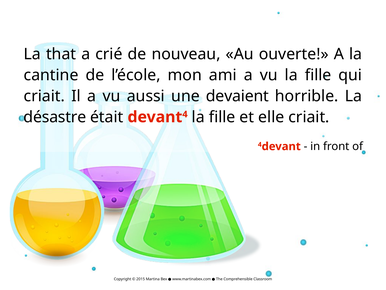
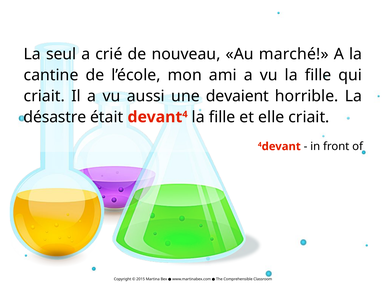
that: that -> seul (61, 54)
ouverte: ouverte -> marché (294, 54)
